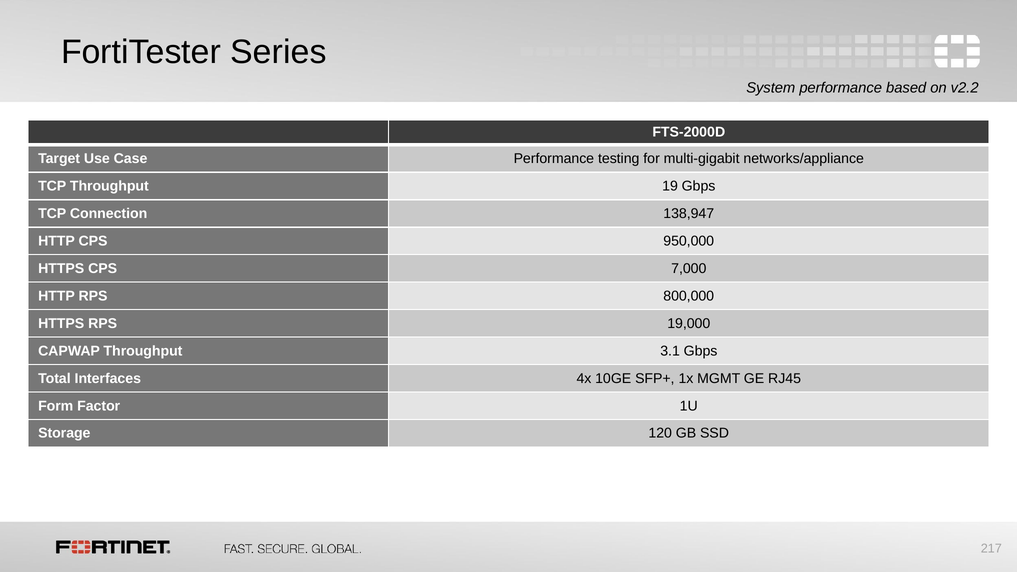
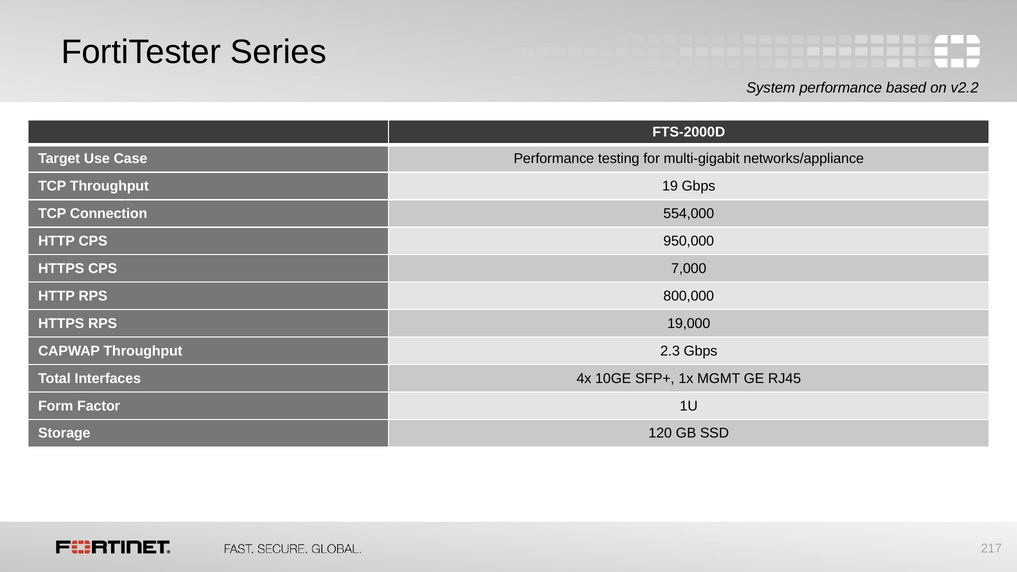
138,947: 138,947 -> 554,000 (689, 214)
3.1: 3.1 -> 2.3 (670, 351)
